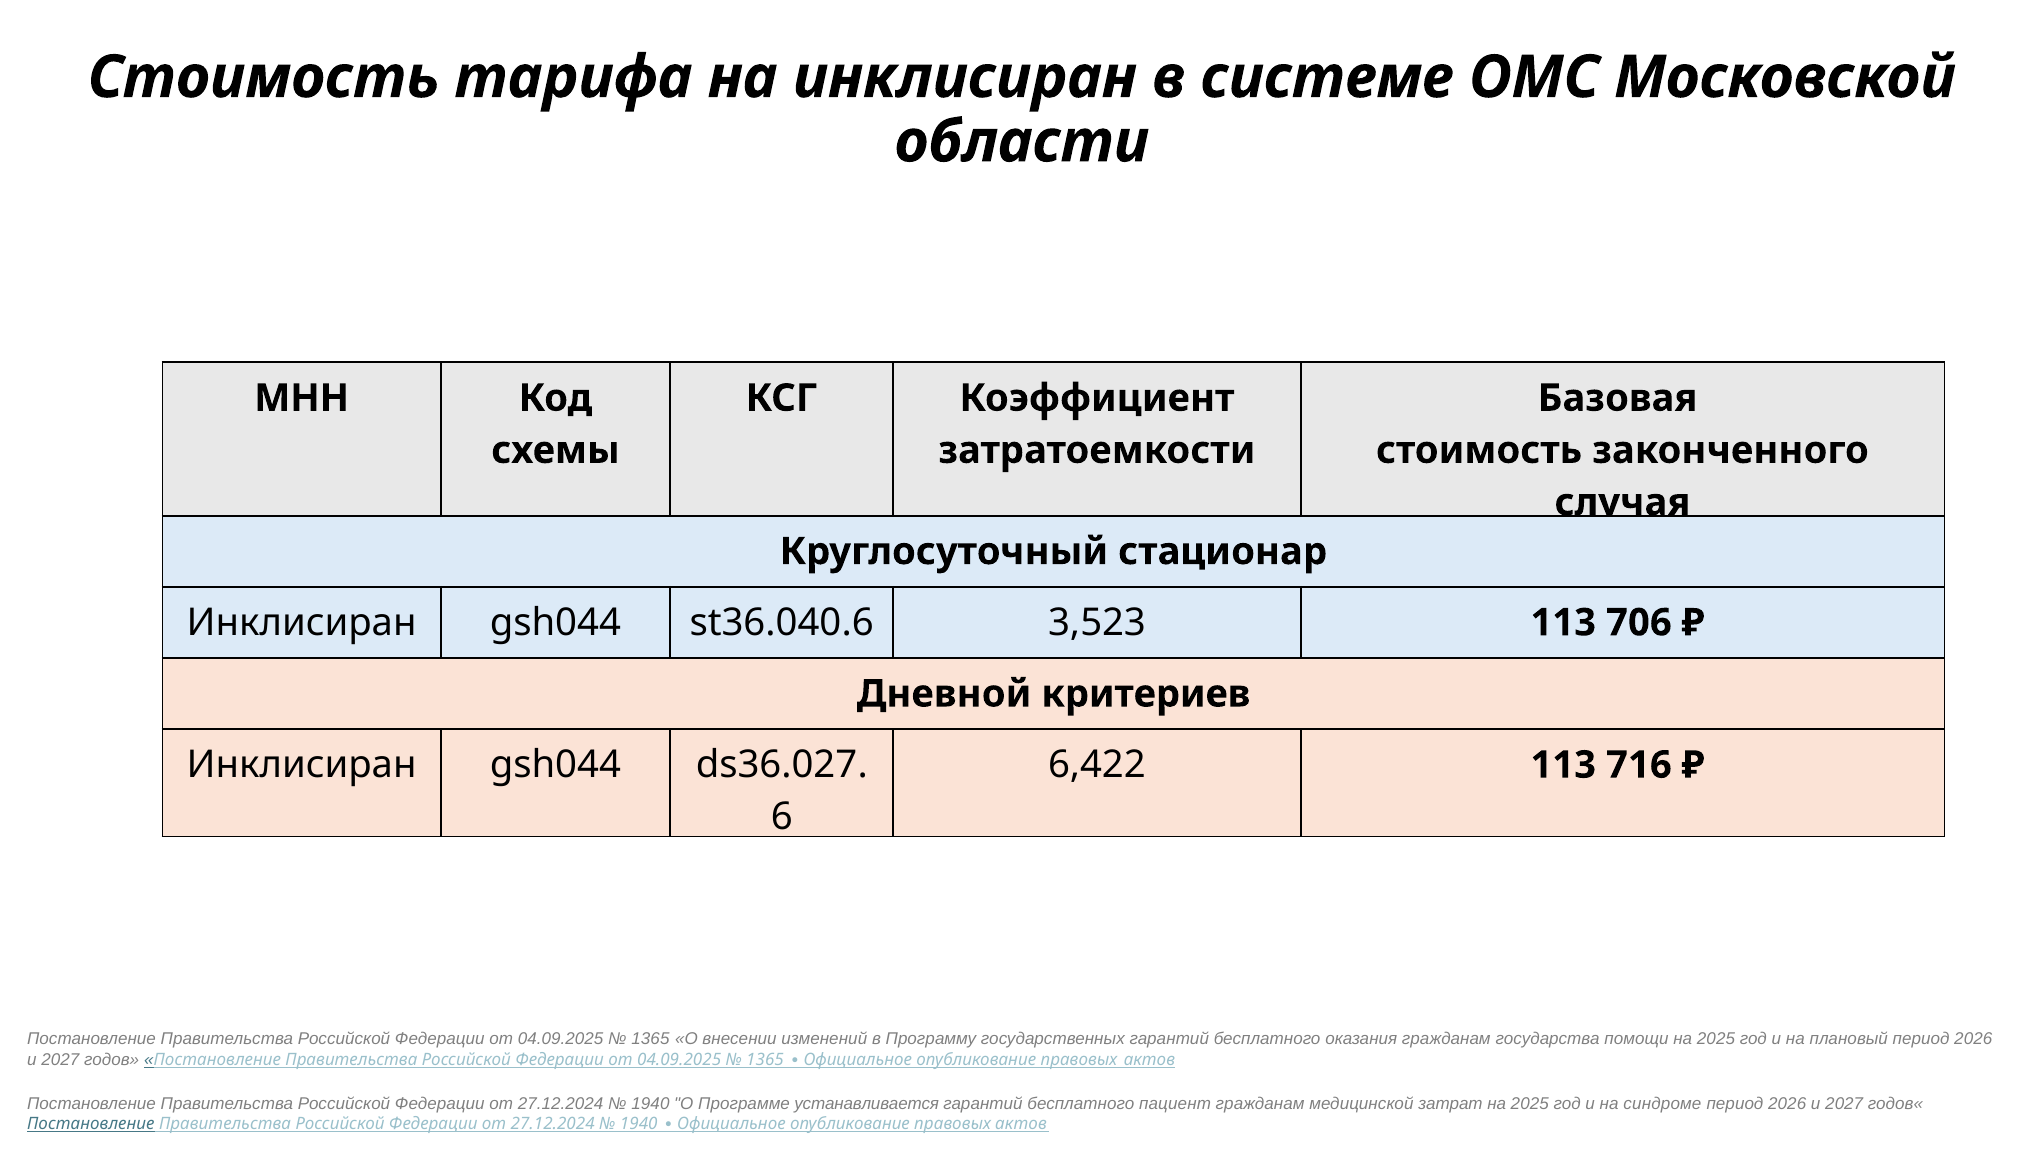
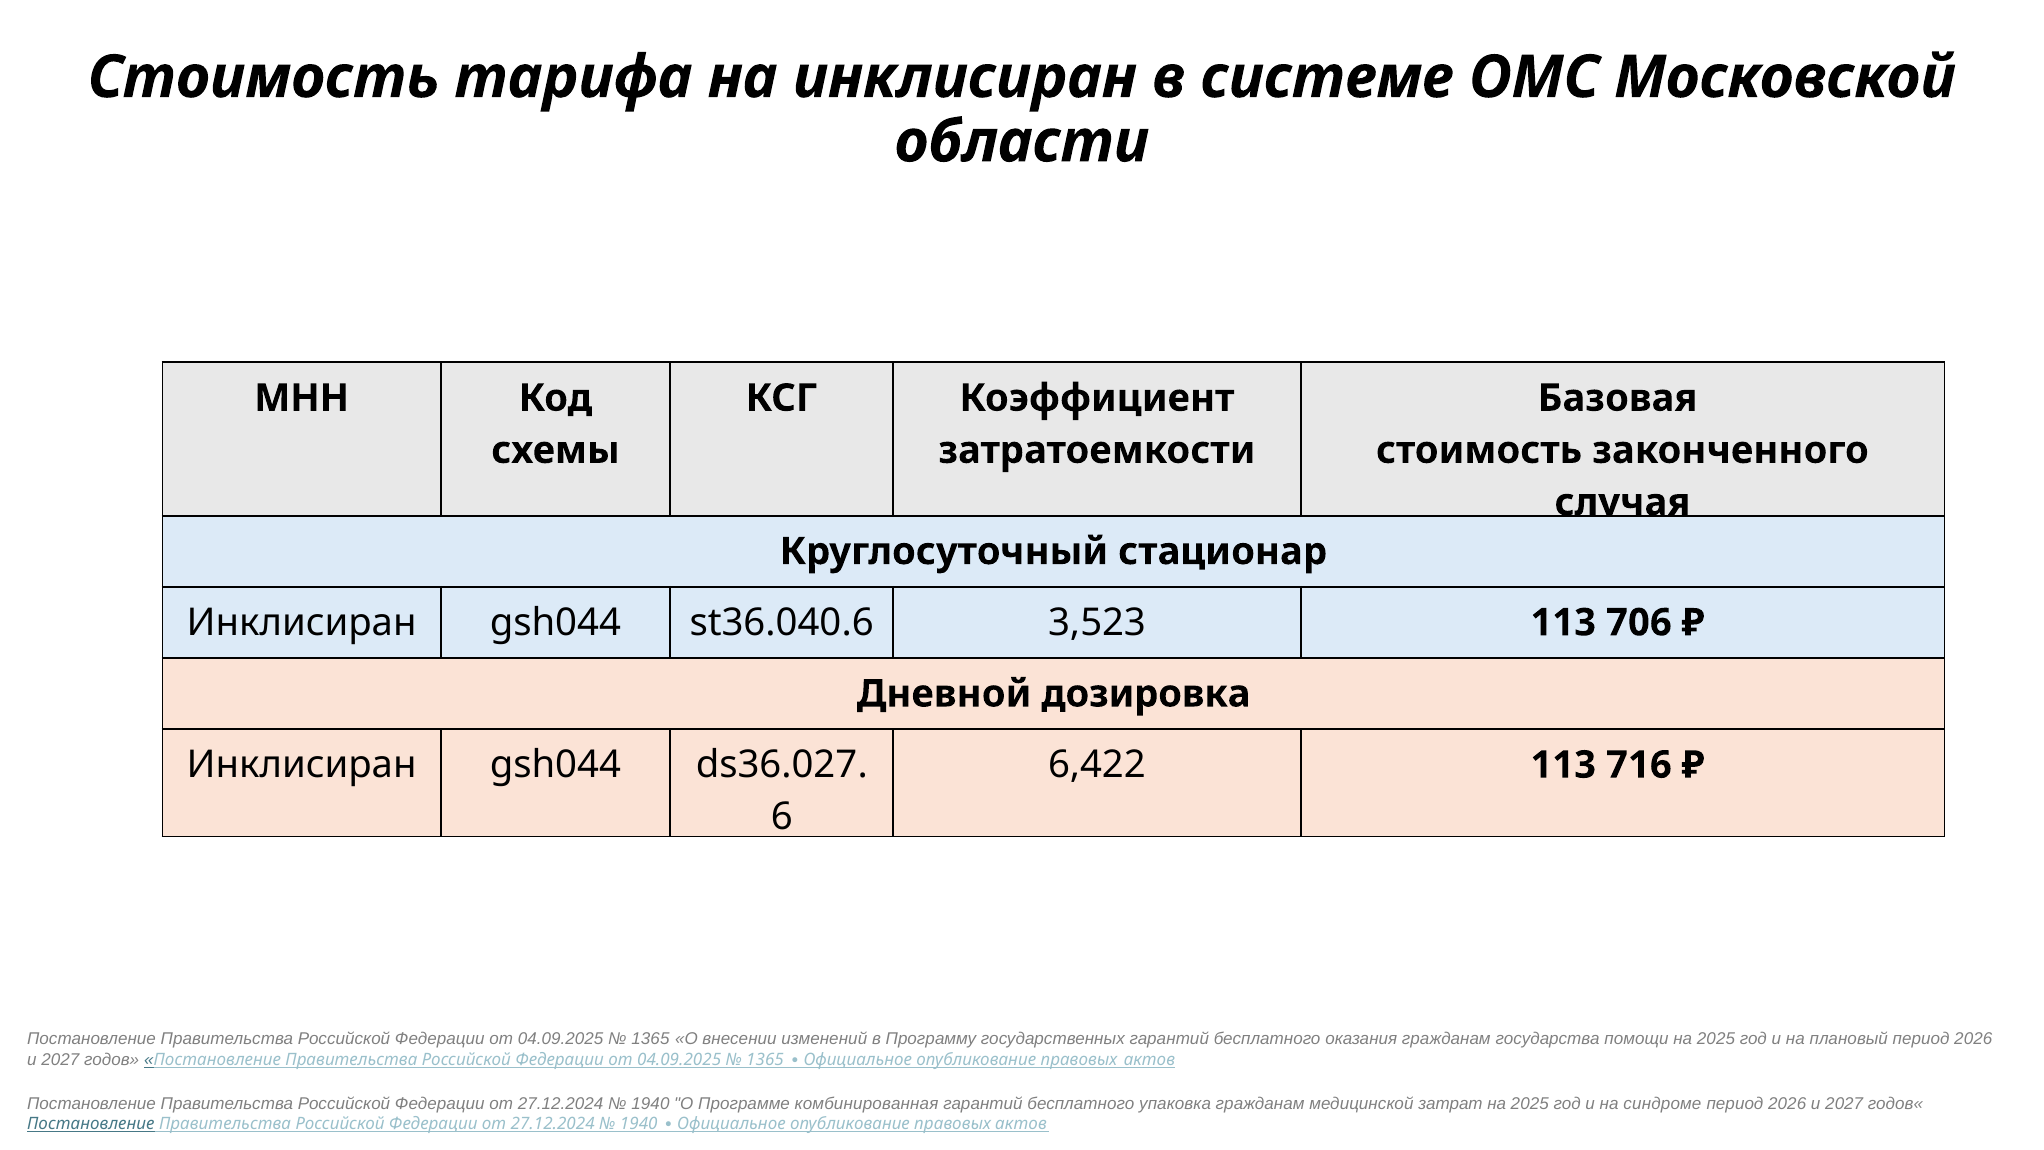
критериев: критериев -> дозировка (1146, 694)
устанавливается: устанавливается -> комбинированная (867, 1103)
пациент: пациент -> упаковка (1175, 1103)
